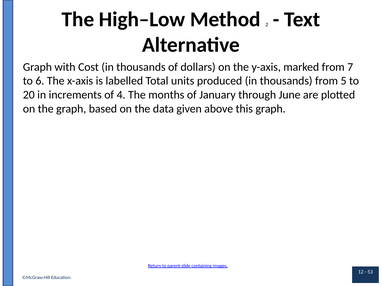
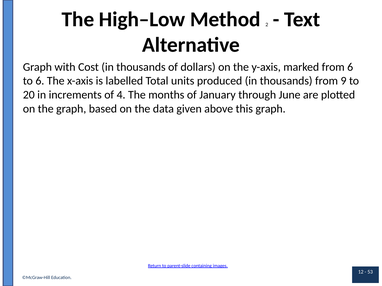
from 7: 7 -> 6 (350, 67)
5: 5 -> 9 (344, 81)
